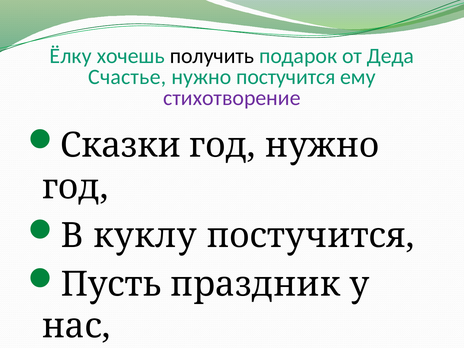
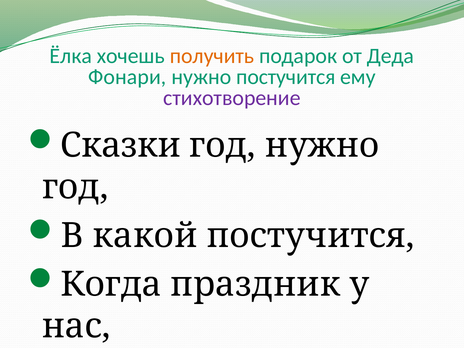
Ёлку: Ёлку -> Ёлка (71, 56)
получить colour: black -> orange (212, 56)
Счастье: Счастье -> Фонари (127, 77)
куклу: куклу -> какой (145, 236)
Пусть: Пусть -> Когда (111, 284)
